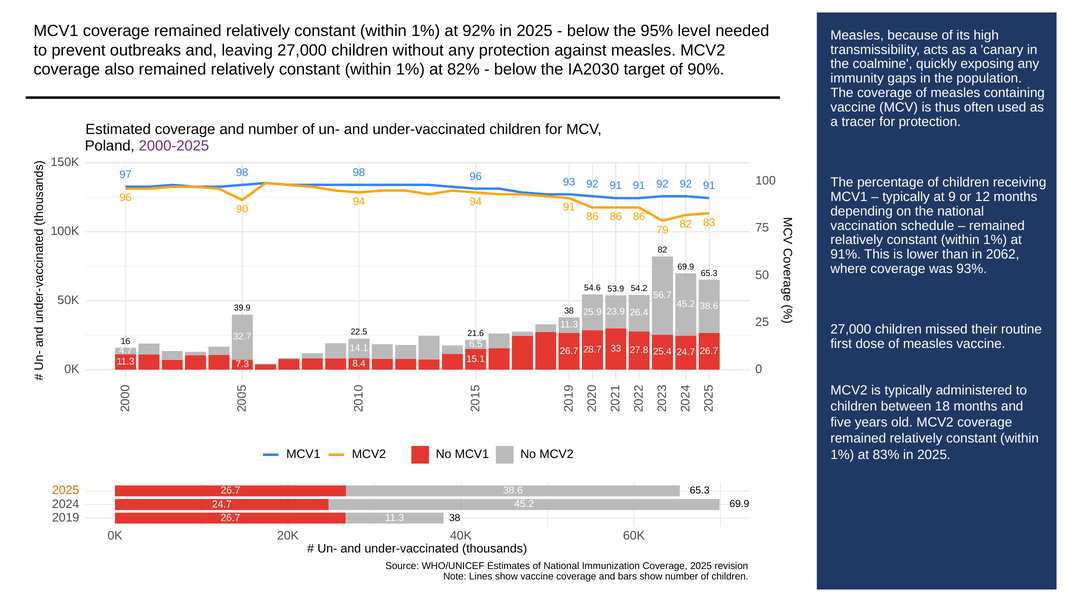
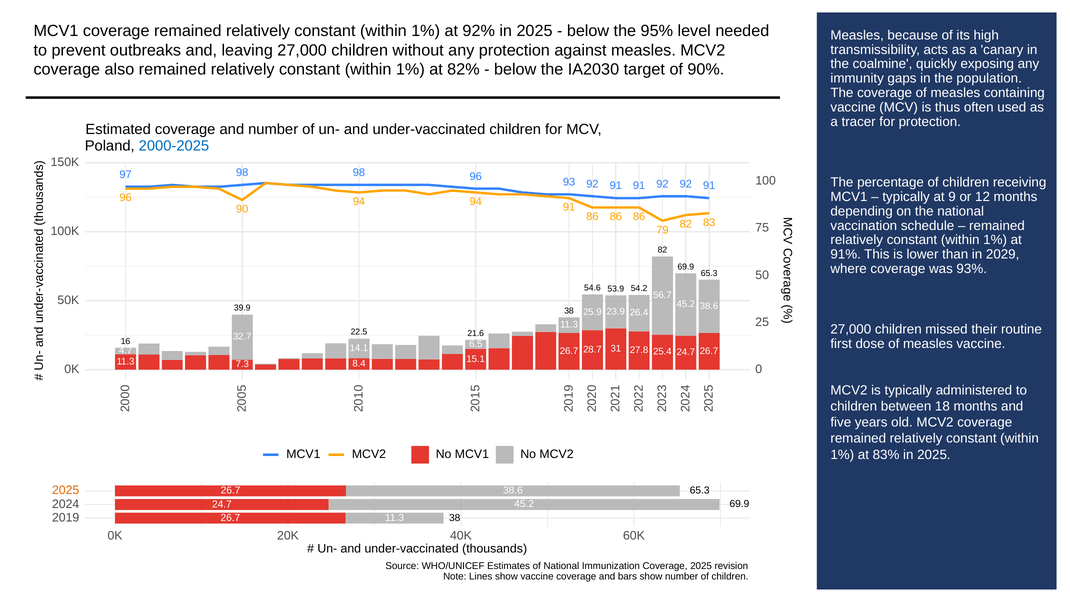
2000-2025 colour: purple -> blue (174, 146)
2062: 2062 -> 2029 (1003, 254)
33: 33 -> 31 (616, 349)
